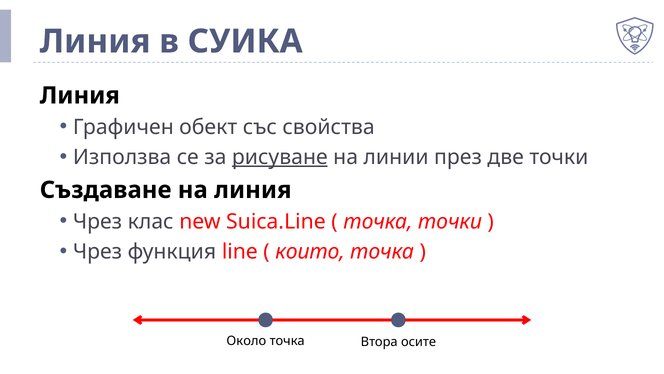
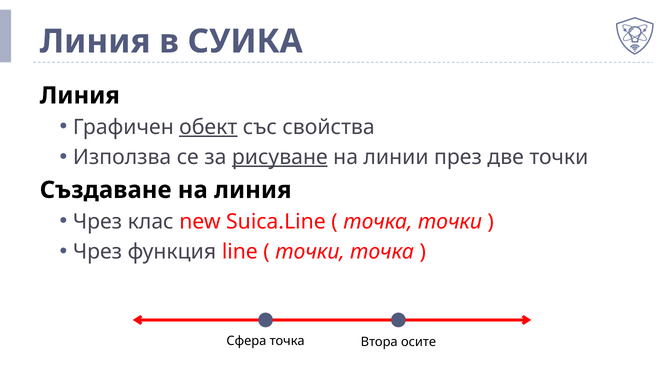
обект underline: none -> present (208, 127)
които: които -> точки (310, 251)
Около: Около -> Сфера (246, 341)
